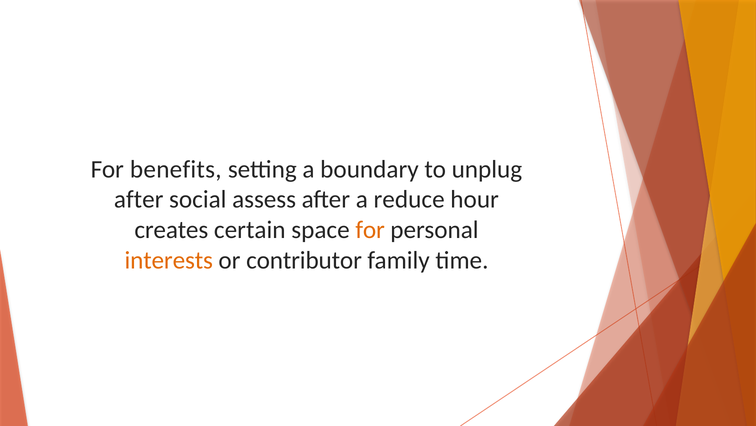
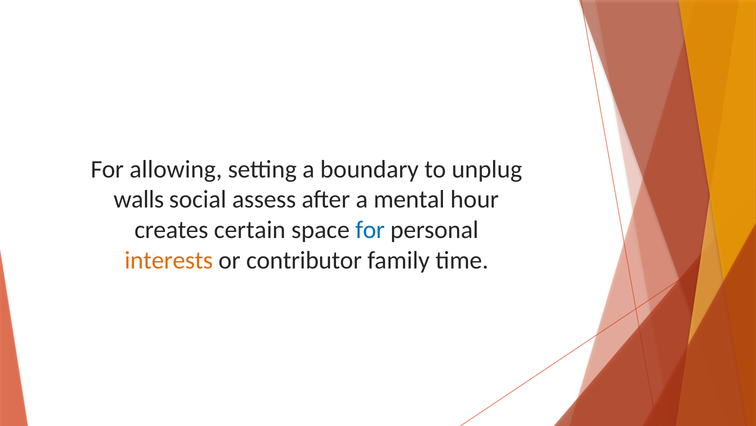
benefits: benefits -> allowing (176, 169)
after: after -> walls (139, 199)
reduce: reduce -> mental (409, 199)
for colour: orange -> blue (370, 229)
